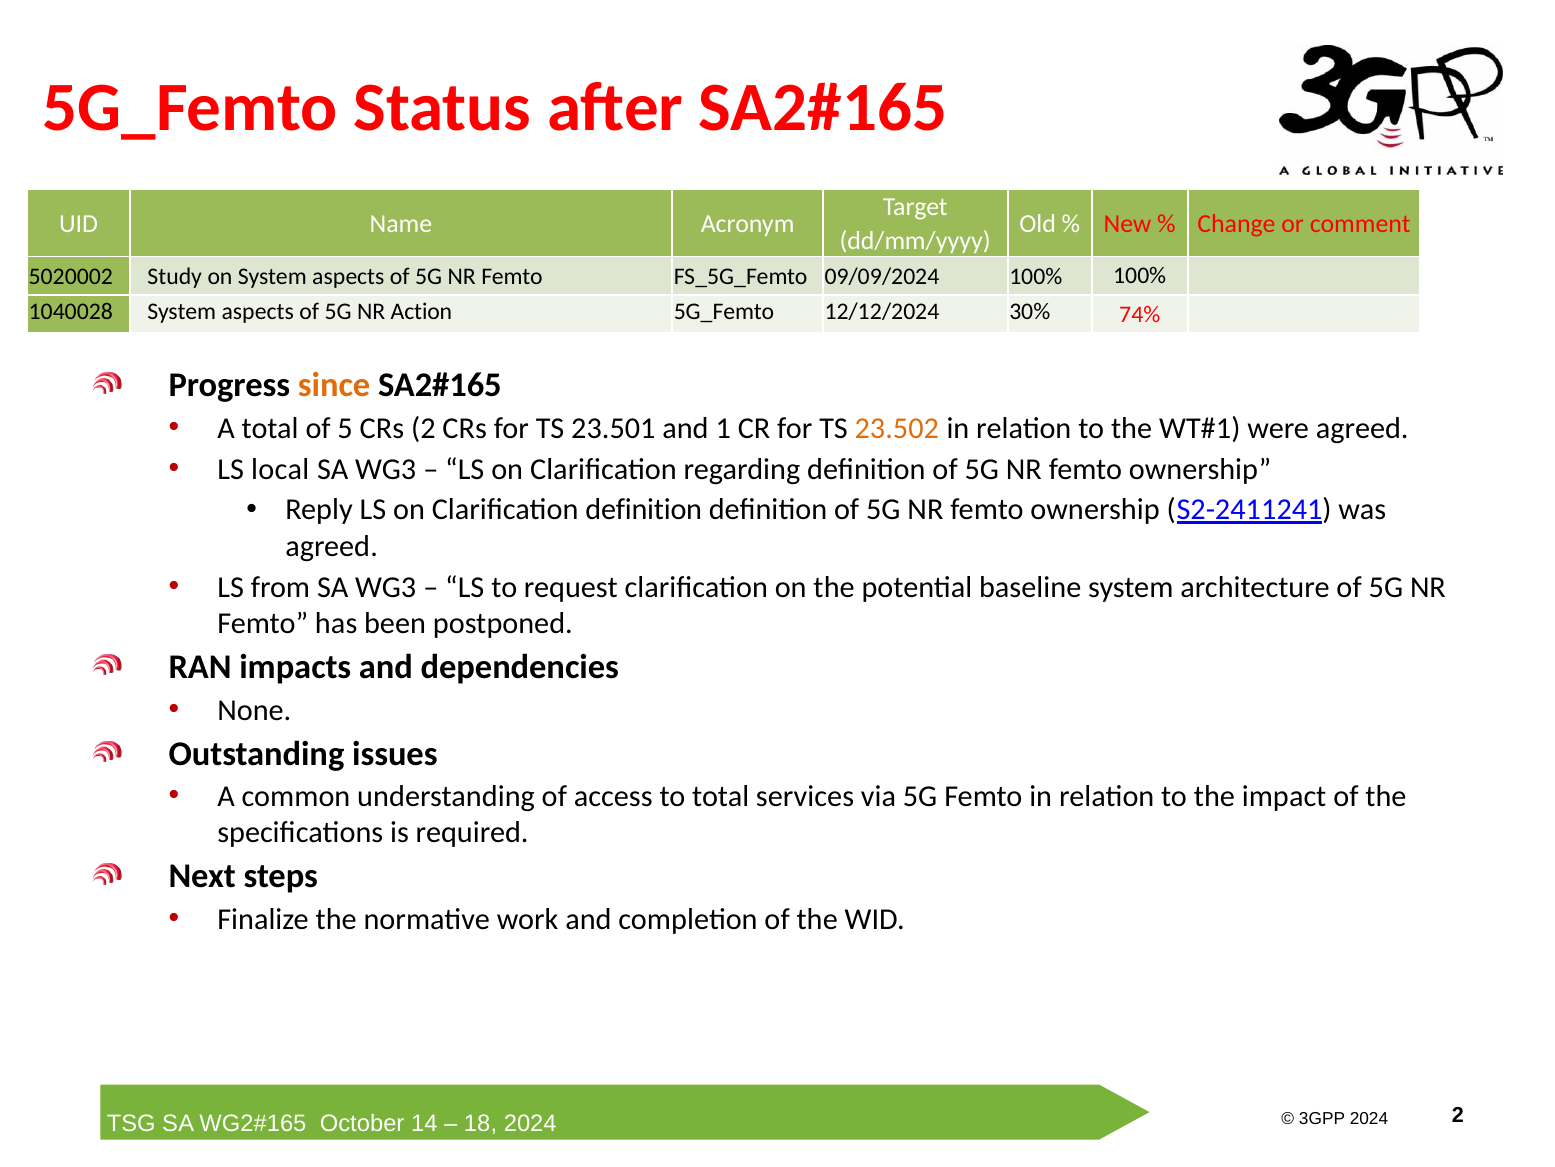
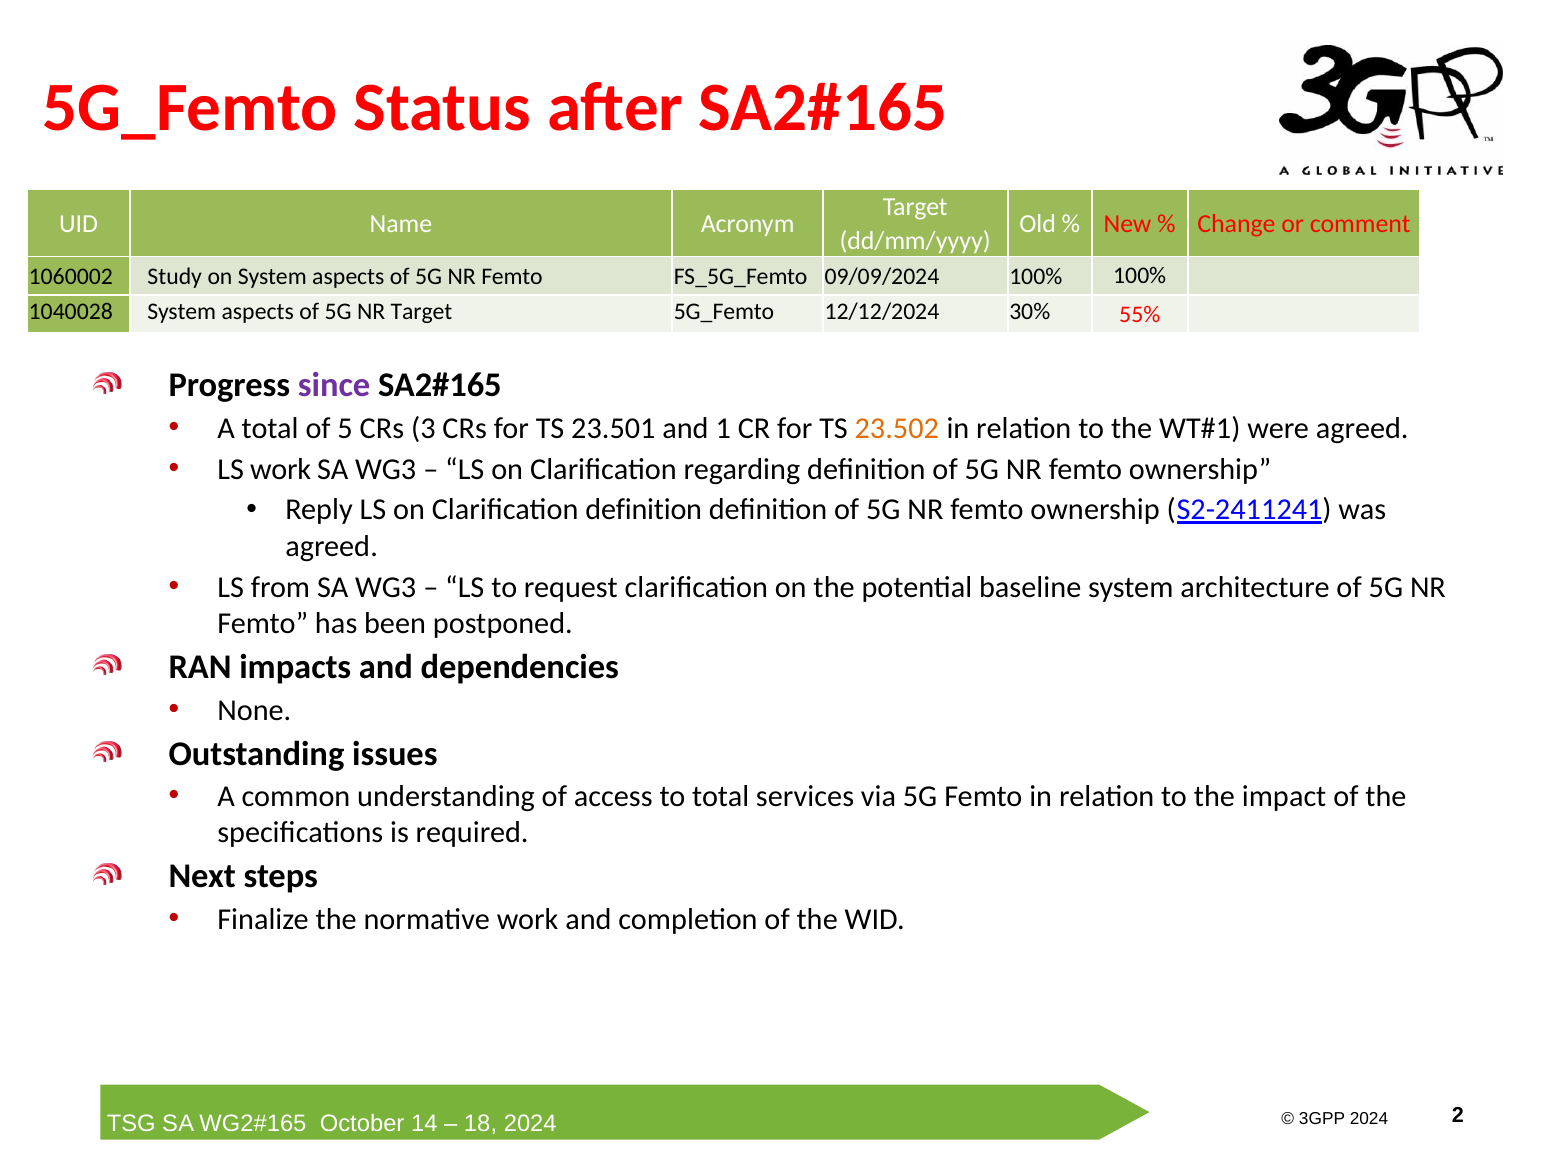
5020002: 5020002 -> 1060002 (71, 277)
NR Action: Action -> Target (421, 311)
74%: 74% -> 55% (1140, 314)
since colour: orange -> purple (334, 385)
CRs 2: 2 -> 3 (423, 428)
LS local: local -> work (281, 469)
